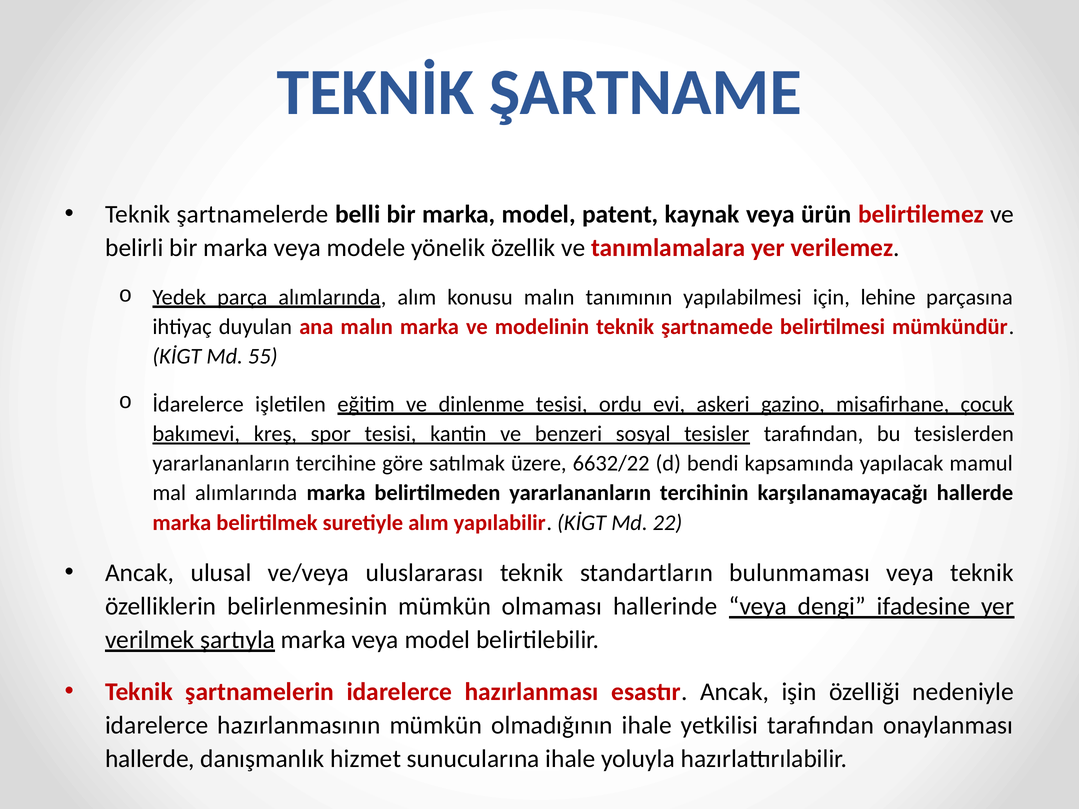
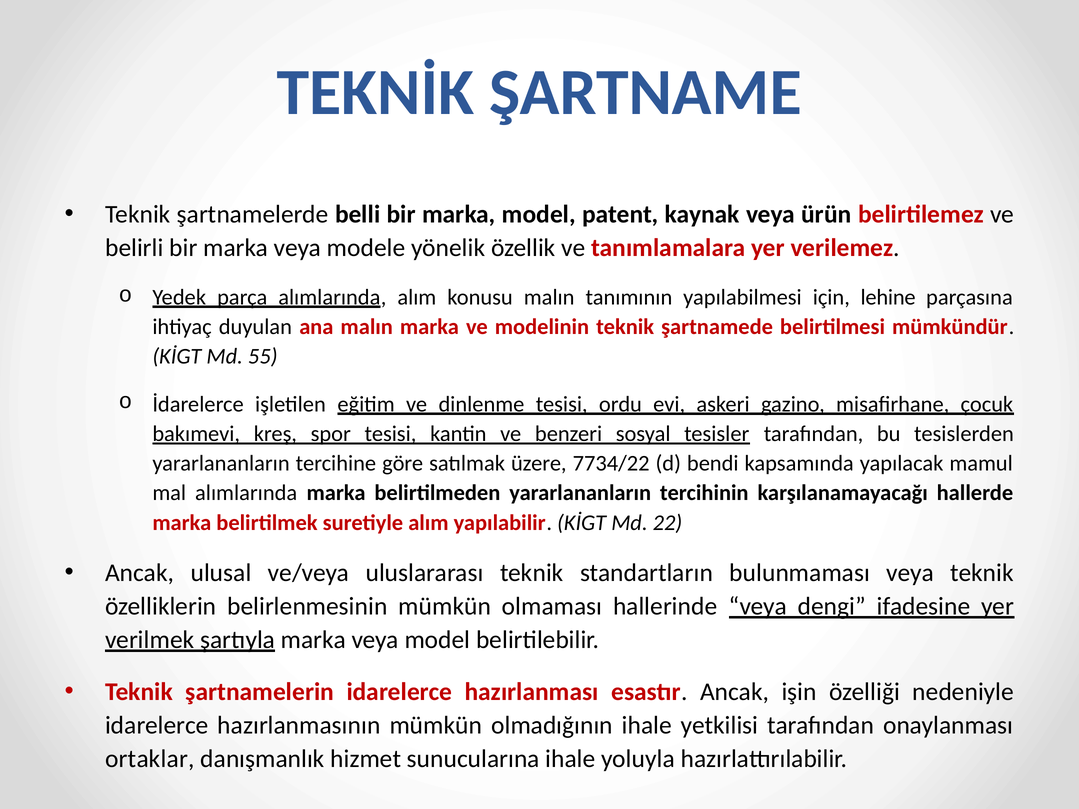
6632/22: 6632/22 -> 7734/22 (611, 464)
hallerde: hallerde -> ortaklar (150, 759)
